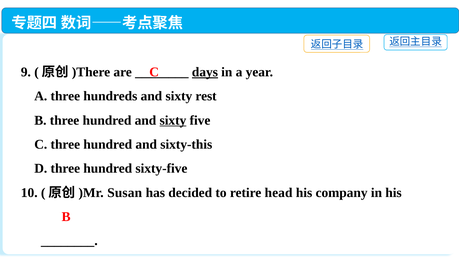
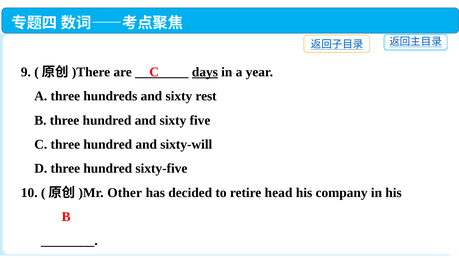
sixty underline: present -> none (173, 120)
sixty-this: sixty-this -> sixty-will (186, 145)
Susan: Susan -> Other (125, 193)
